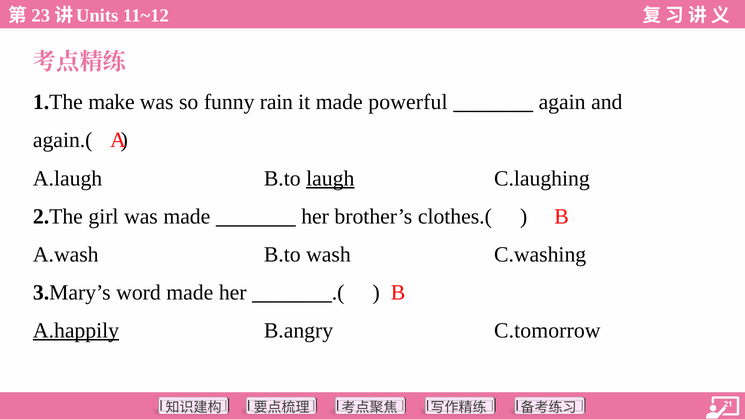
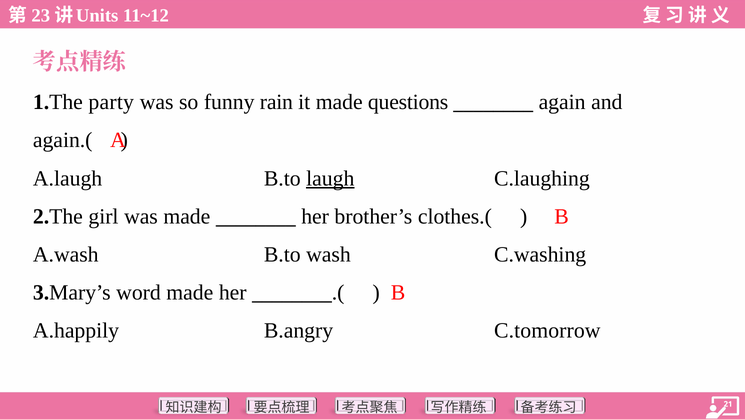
make: make -> party (111, 102)
powerful: powerful -> questions (408, 102)
A.happily underline: present -> none (76, 330)
